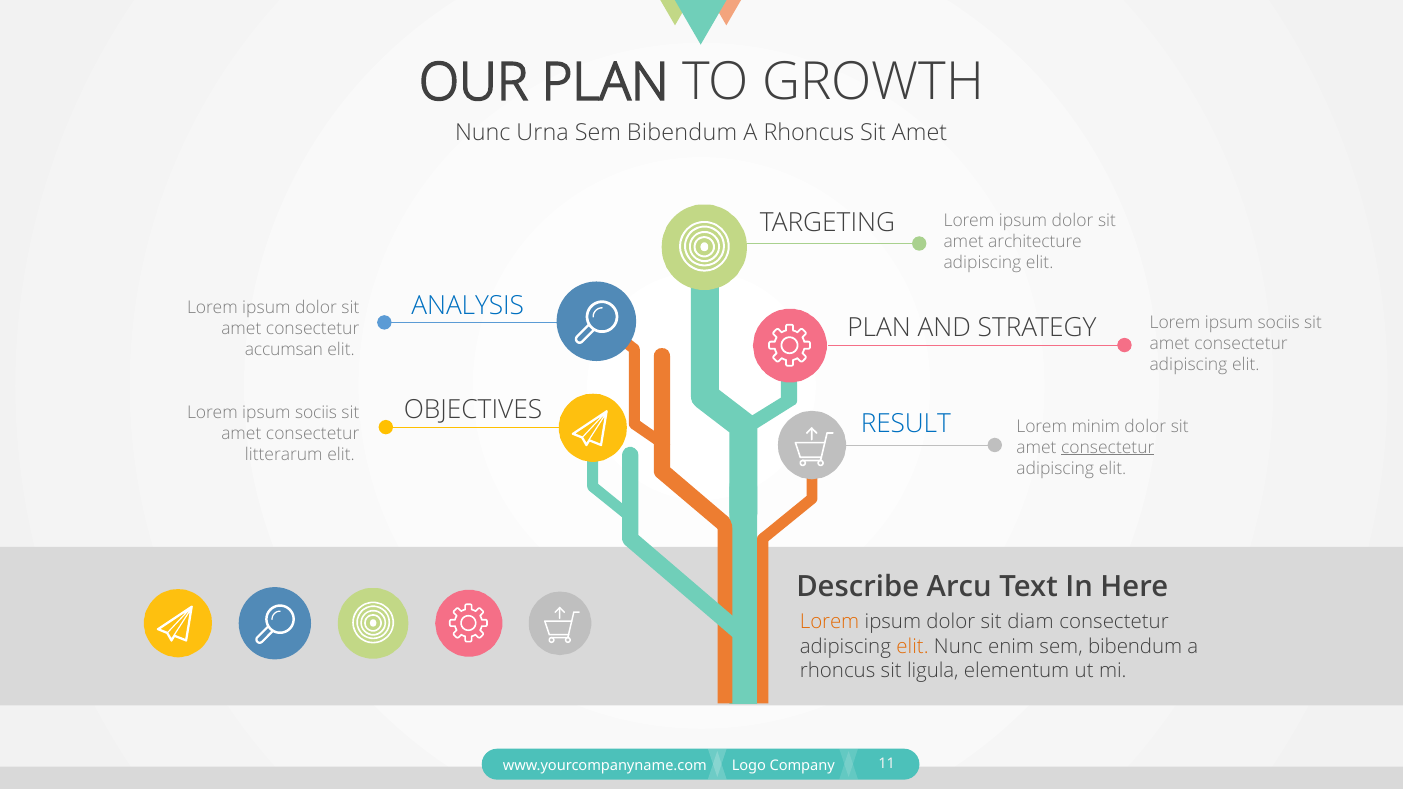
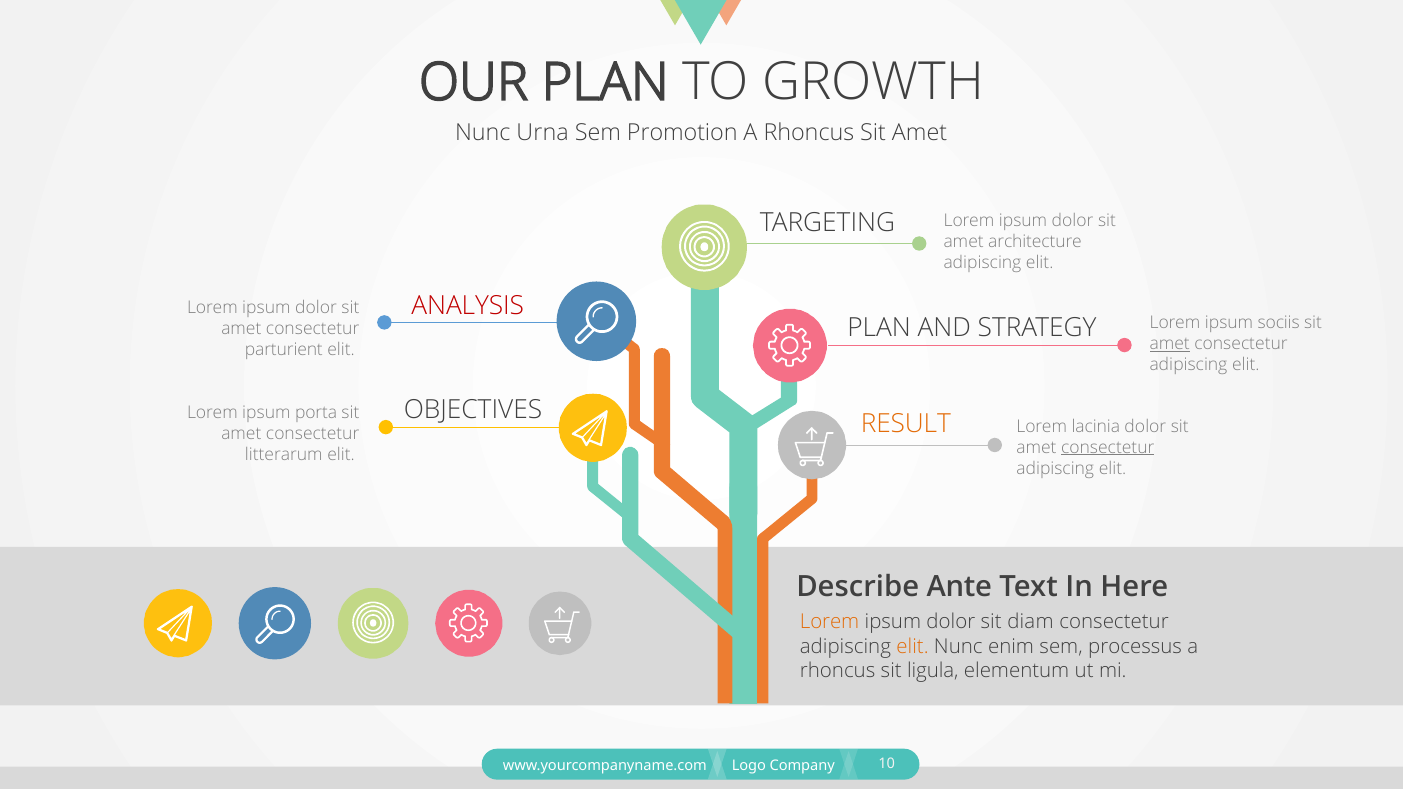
Bibendum: Bibendum -> Promotion (682, 133)
ANALYSIS colour: blue -> red (468, 306)
amet underline: none -> present (1170, 344)
accumsan: accumsan -> parturient (284, 350)
sociis: sociis -> porta (316, 413)
RESULT colour: blue -> orange (906, 424)
minim: minim -> lacinia (1096, 426)
Arcu: Arcu -> Ante (959, 587)
enim sem bibendum: bibendum -> processus (1135, 646)
11: 11 -> 10 (887, 764)
